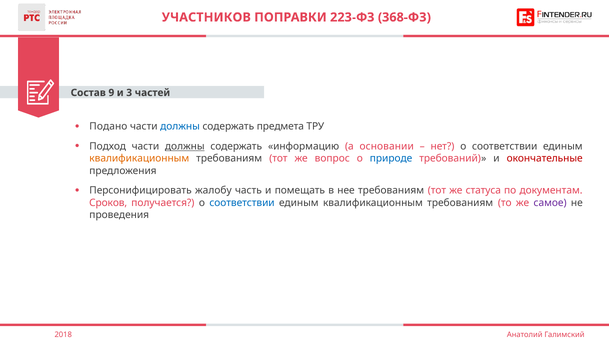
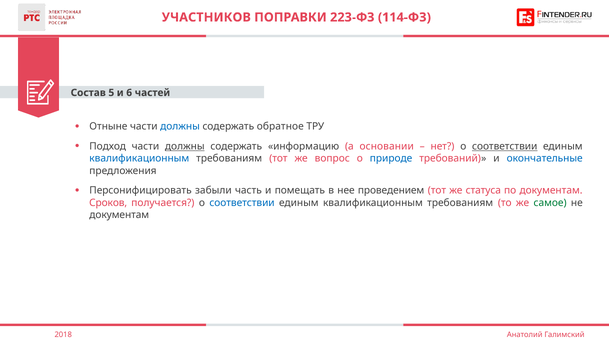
368-ФЗ: 368-ФЗ -> 114-ФЗ (404, 17)
9: 9 -> 5 (111, 93)
3: 3 -> 6 (129, 93)
Подано: Подано -> Отныне (108, 126)
предмета: предмета -> обратное (280, 126)
соответствии underline: none -> present (505, 146)
квалификационным colour: orange -> blue (139, 158)
окончательные colour: red -> blue (545, 158)
жалобу: жалобу -> забыли (213, 190)
нее требованиям: требованиям -> проведением (391, 190)
самое colour: purple -> green (550, 203)
проведения: проведения -> документам (119, 215)
